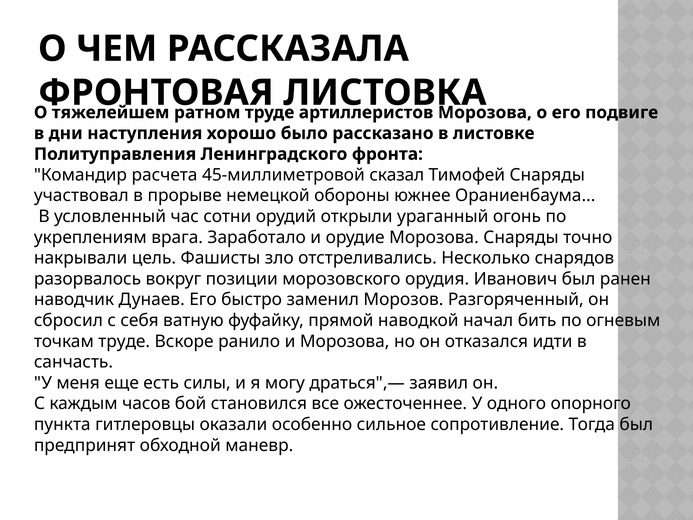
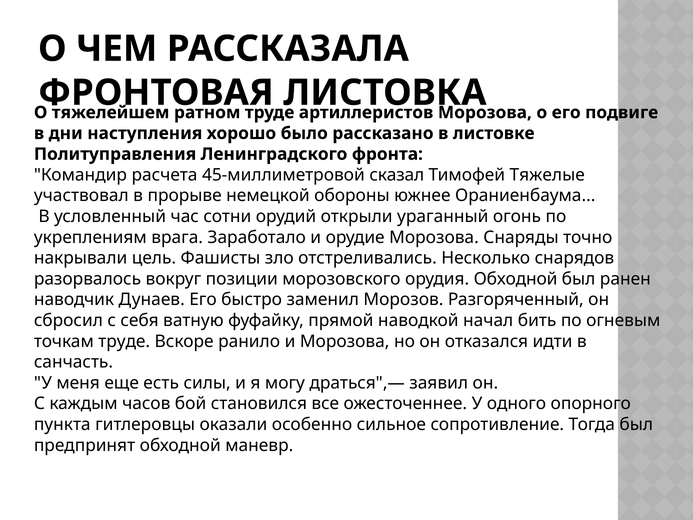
Тимофей Снаряды: Снаряды -> Тяжелые (547, 175)
орудия Иванович: Иванович -> Обходной (516, 279)
